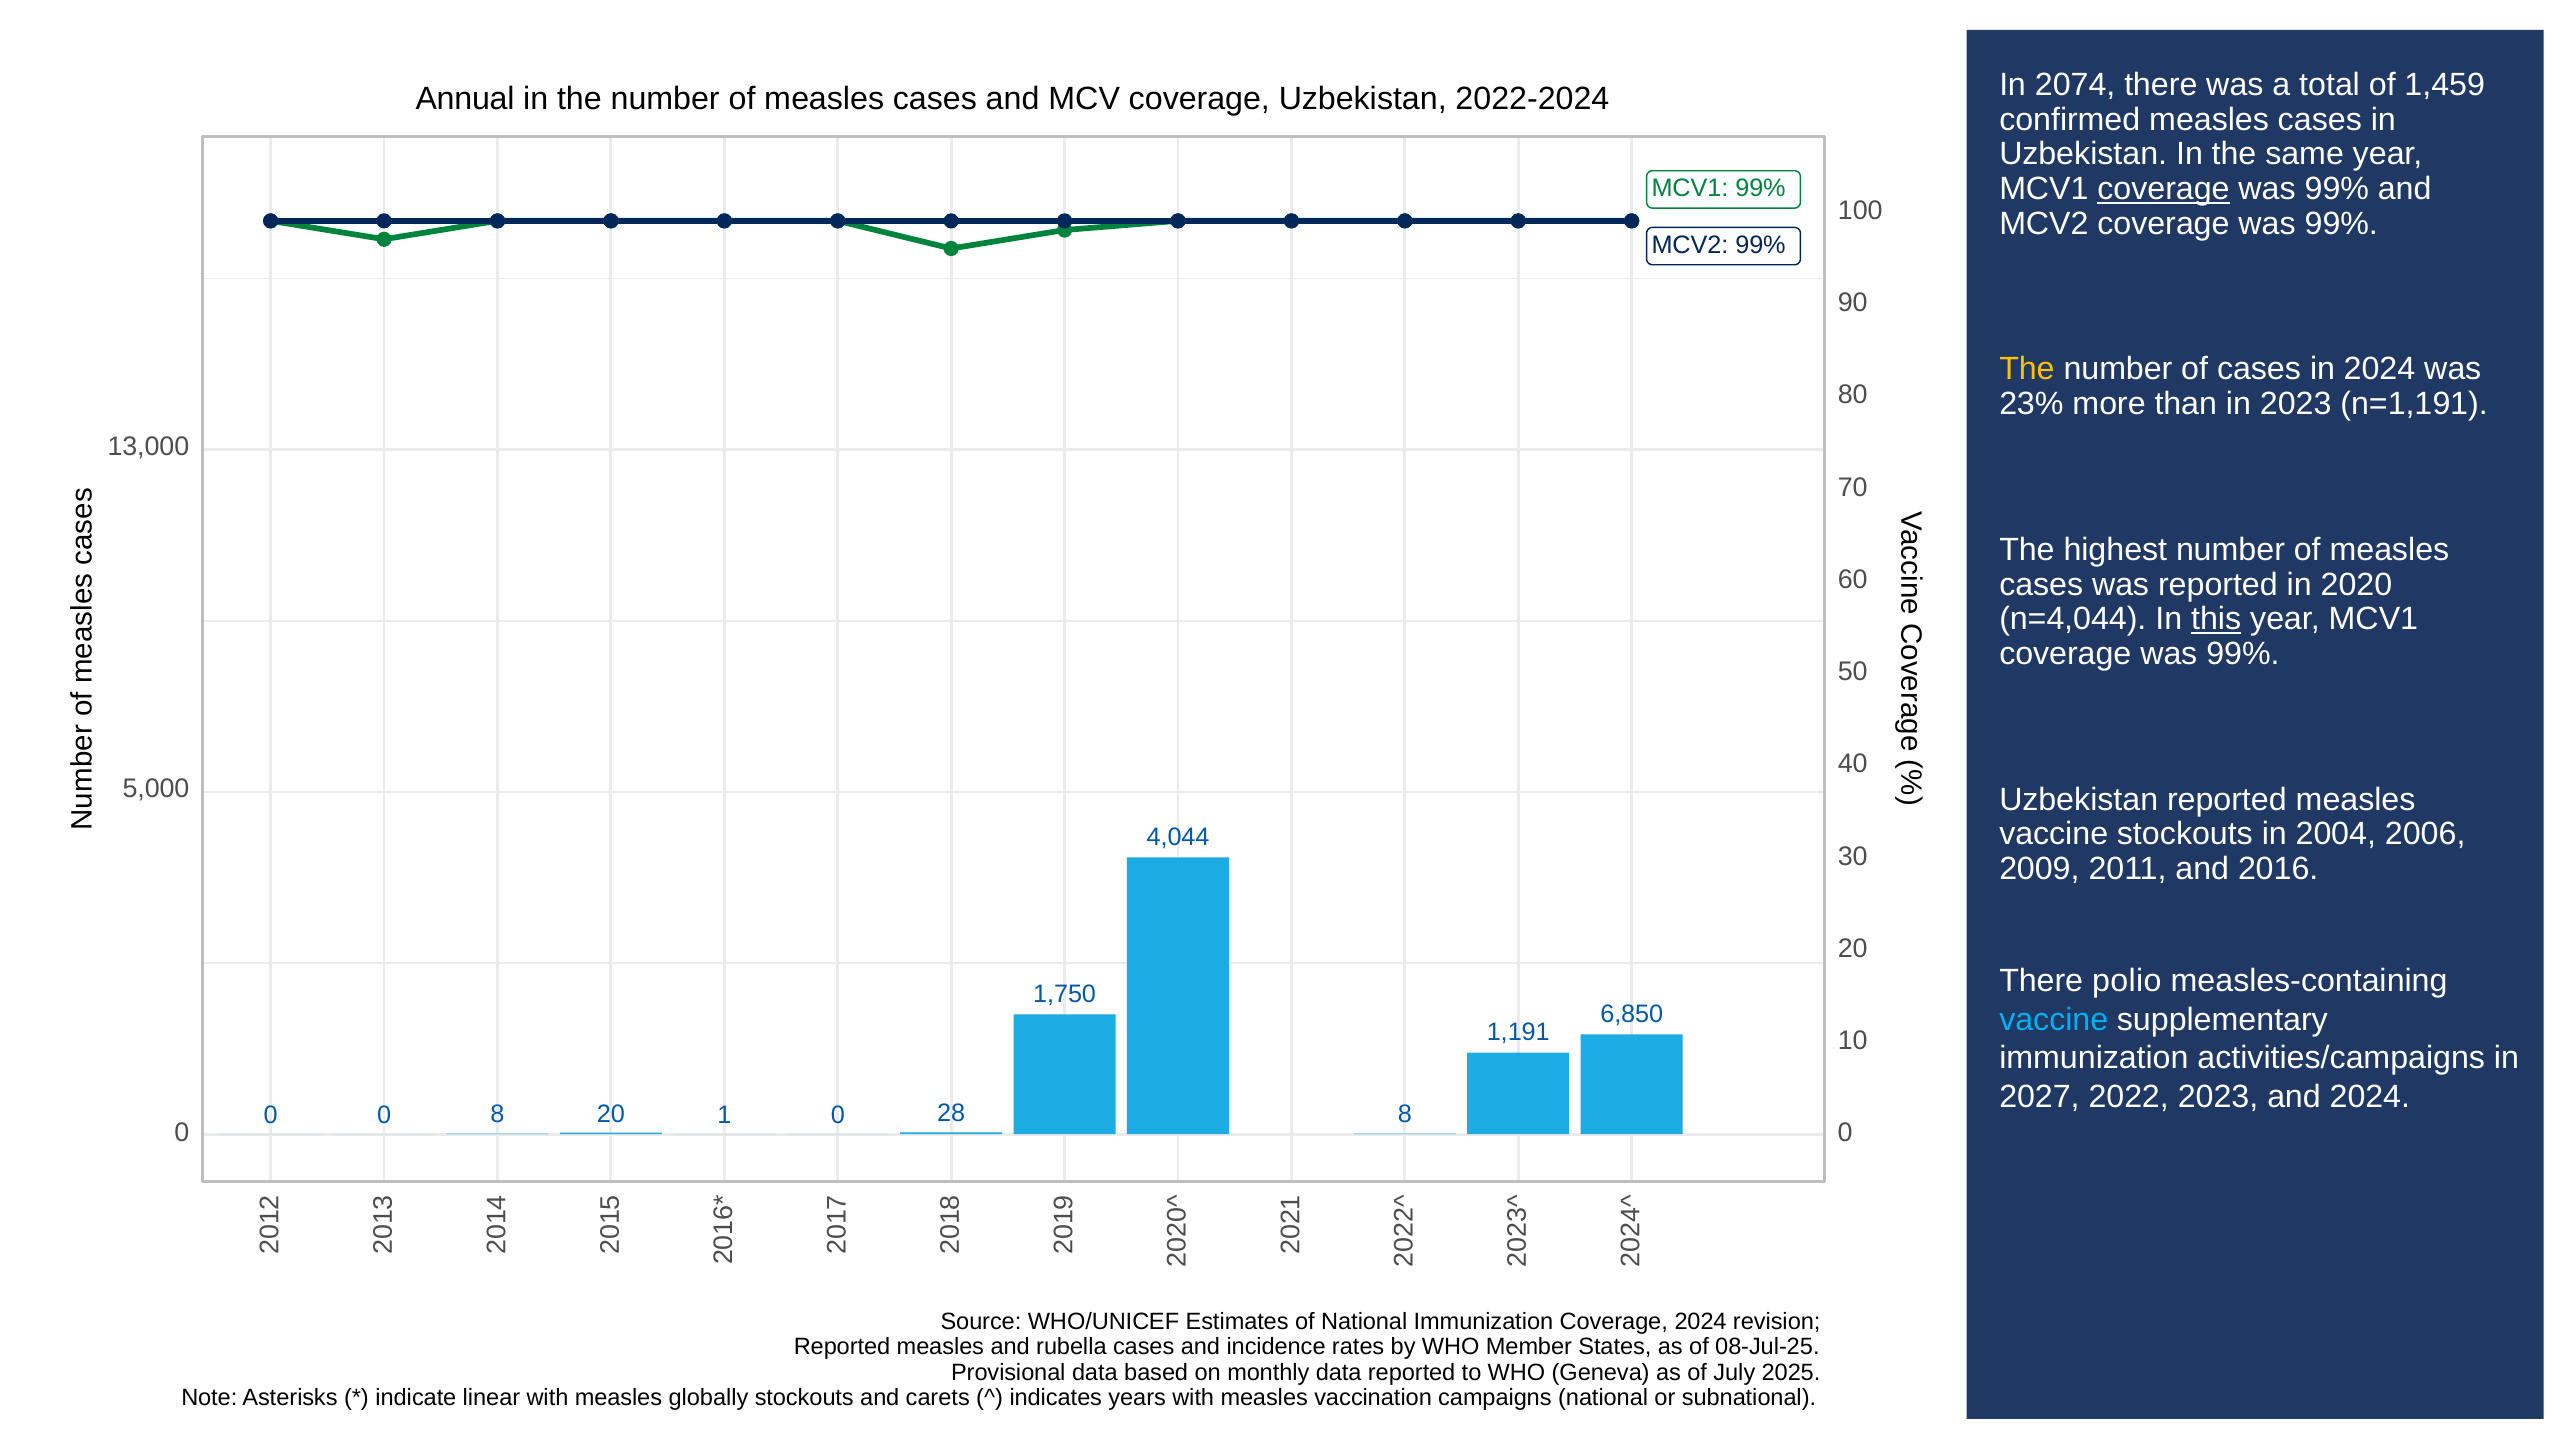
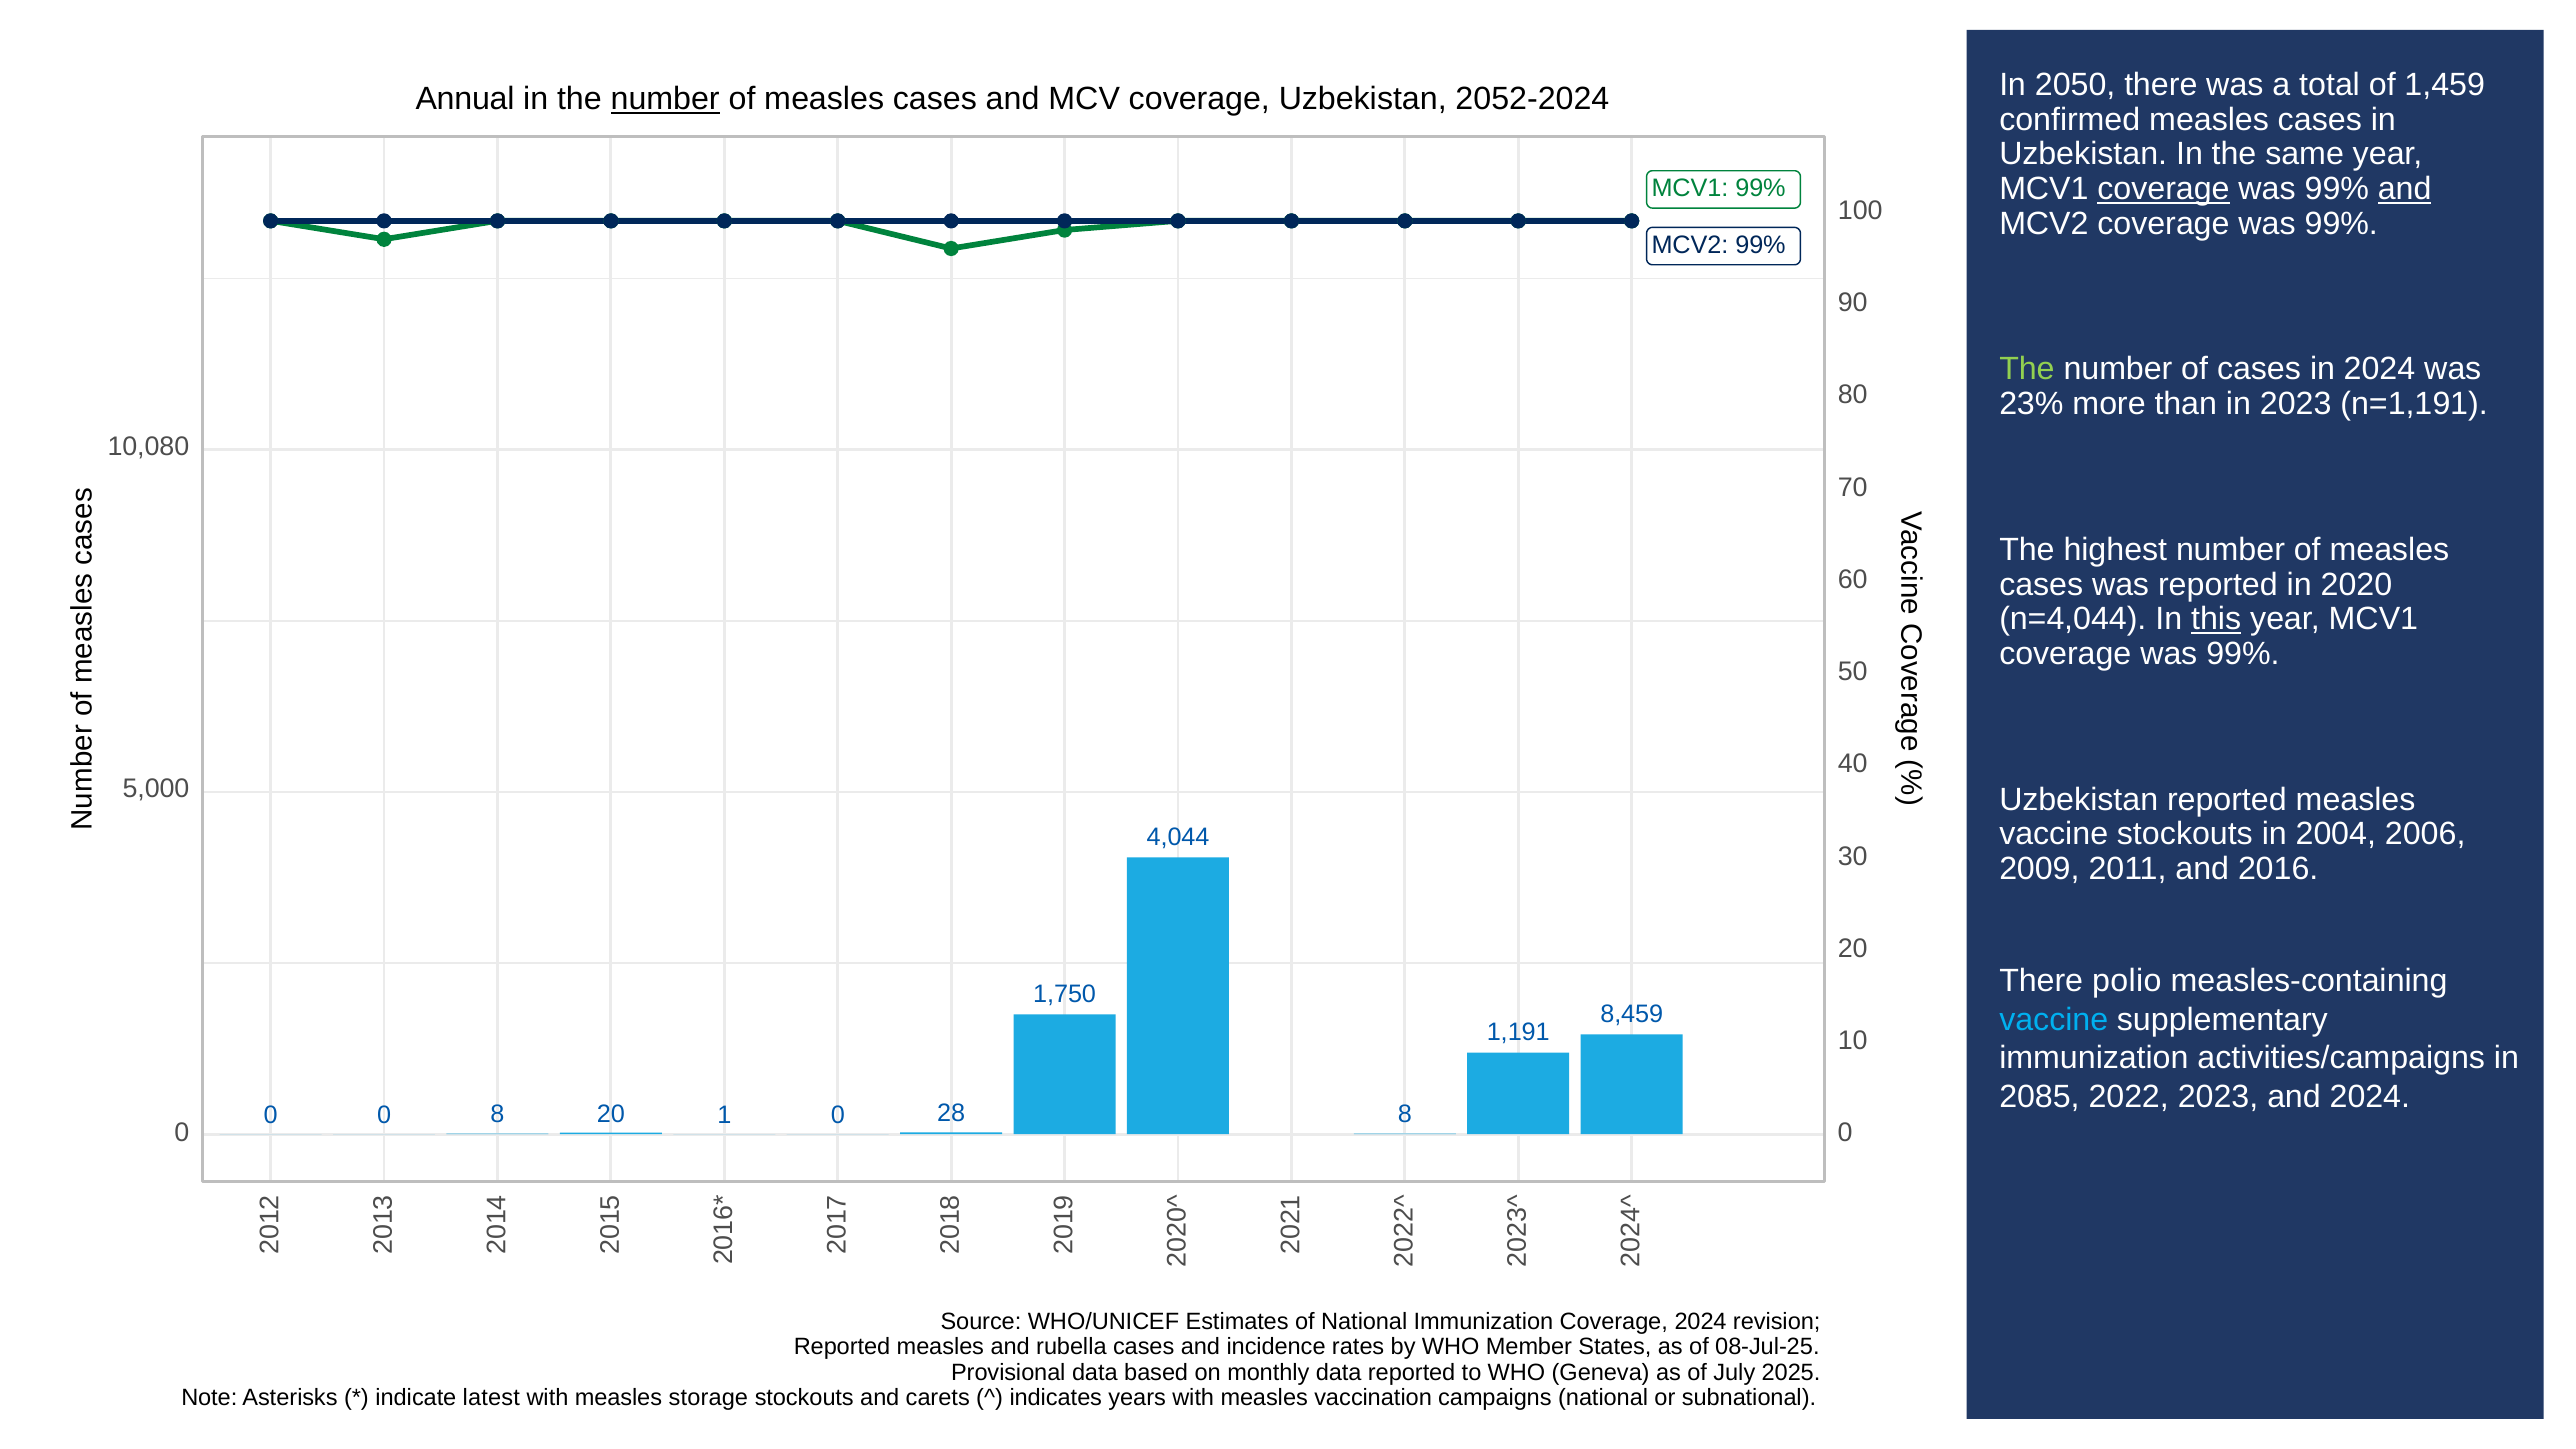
2074: 2074 -> 2050 (2075, 85)
number underline: none -> present (665, 99)
2022-2024: 2022-2024 -> 2052-2024 (1532, 99)
and underline: none -> present (2405, 189)
The colour: yellow -> light green (2027, 369)
13,000: 13,000 -> 10,080 (148, 447)
6,850: 6,850 -> 8,459 (1632, 1014)
2027: 2027 -> 2085 (2039, 1097)
linear: linear -> latest (491, 1398)
globally: globally -> storage (708, 1398)
